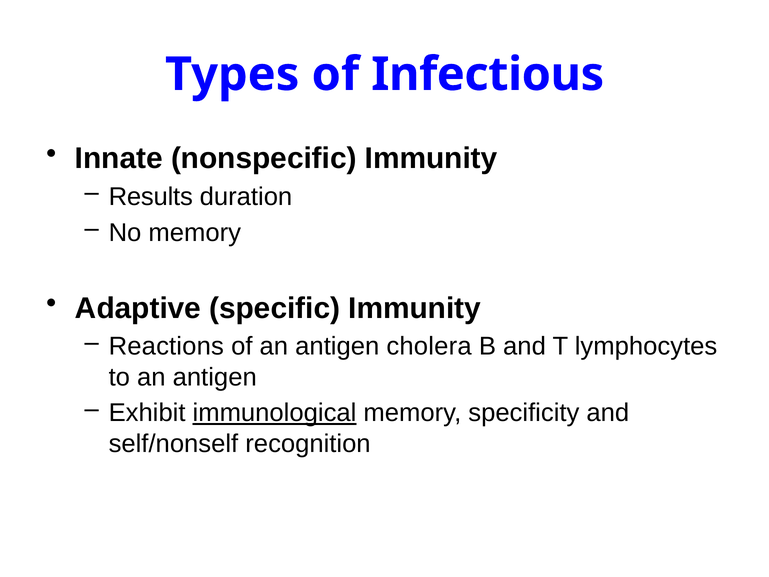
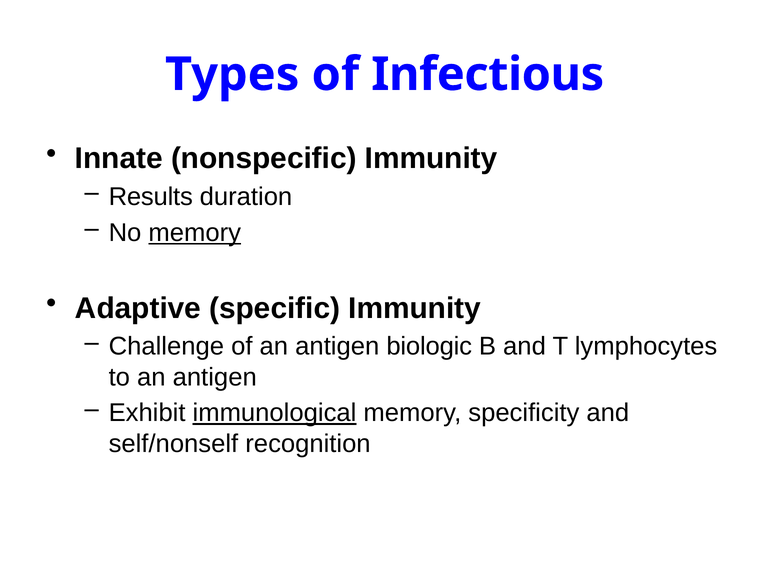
memory underline: none -> present (195, 233)
Reactions: Reactions -> Challenge (166, 346)
cholera: cholera -> biologic (429, 346)
